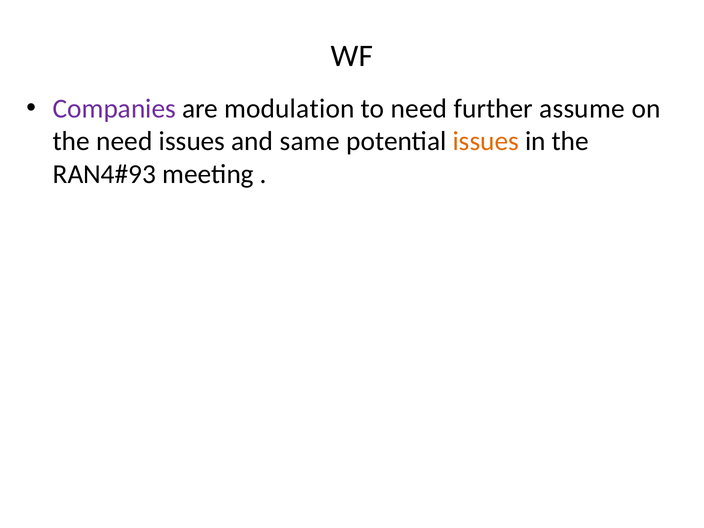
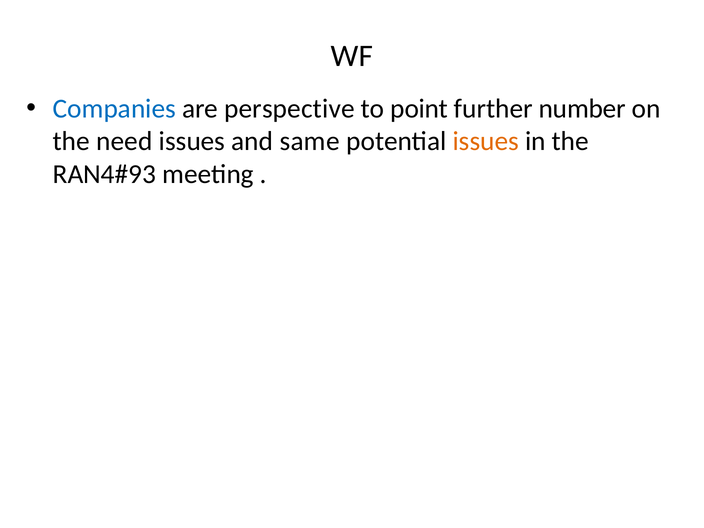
Companies colour: purple -> blue (114, 109)
modulation: modulation -> perspective (289, 109)
to need: need -> point (419, 109)
assume: assume -> number (582, 109)
